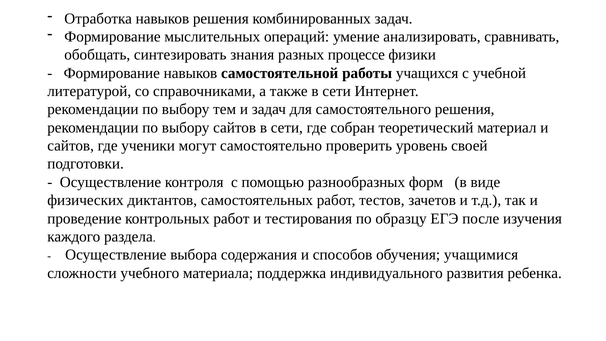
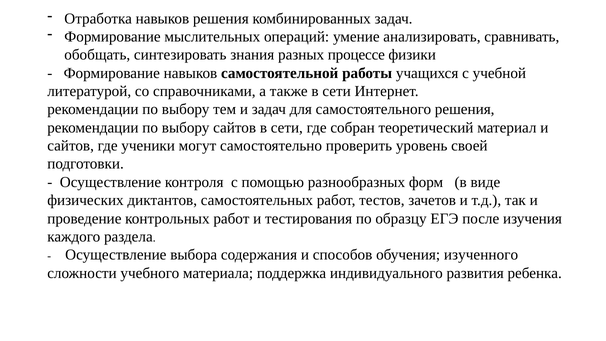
учащимися: учащимися -> изученного (481, 255)
